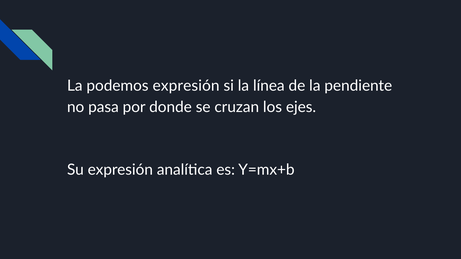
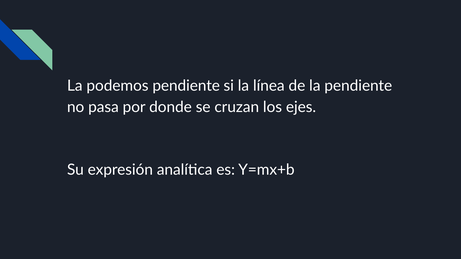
podemos expresión: expresión -> pendiente (186, 86)
